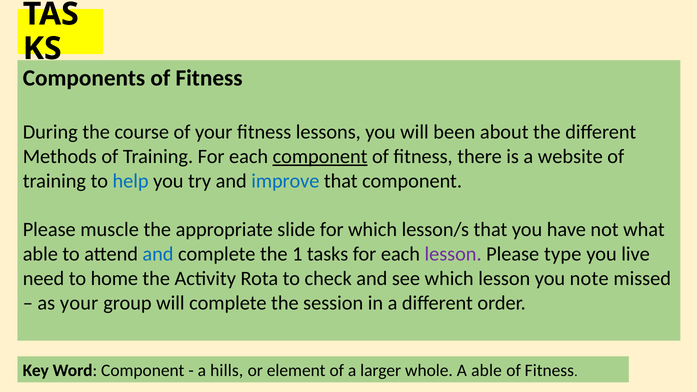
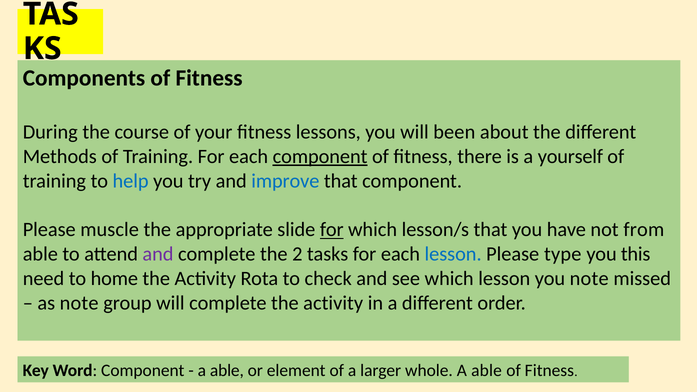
website: website -> yourself (570, 157)
for underline: none -> present (332, 230)
what: what -> from (644, 230)
and colour: blue -> purple (158, 254)
1: 1 -> 2 (297, 254)
lesson colour: purple -> blue (453, 254)
live: live -> this (636, 254)
as your: your -> note (79, 303)
complete the session: session -> activity (333, 303)
hills: hills -> able (227, 371)
